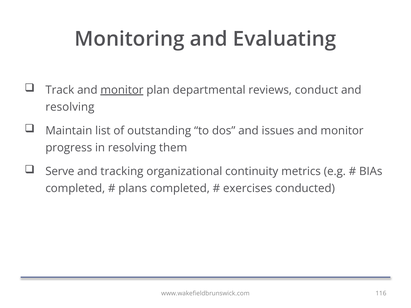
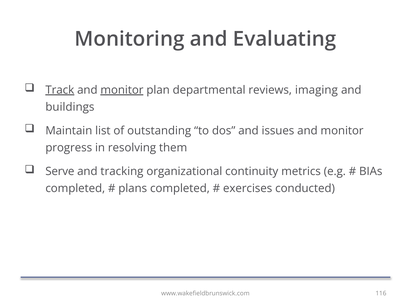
Track underline: none -> present (60, 90)
conduct: conduct -> imaging (316, 90)
resolving: resolving -> buildings (70, 107)
